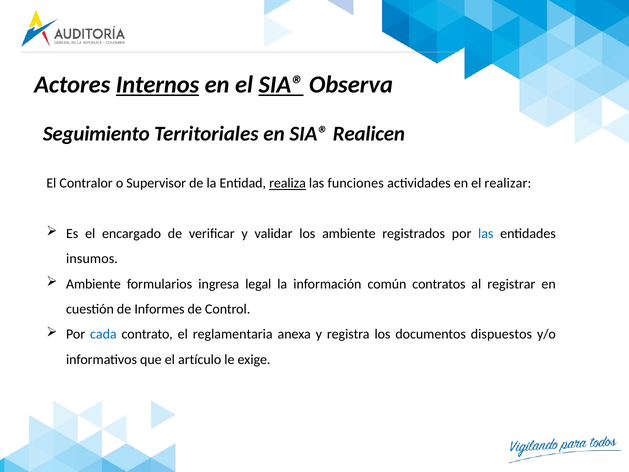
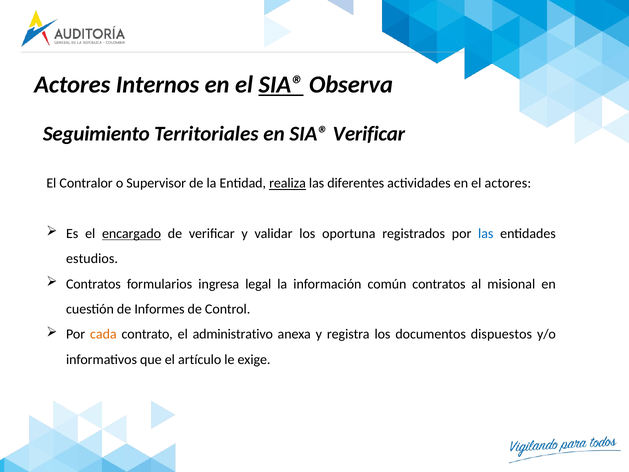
Internos underline: present -> none (158, 85)
SIA® Realicen: Realicen -> Verificar (369, 134)
funciones: funciones -> diferentes (356, 183)
el realizar: realizar -> actores (508, 183)
encargado underline: none -> present (132, 234)
los ambiente: ambiente -> oportuna (349, 234)
insumos: insumos -> estudios (92, 259)
Ambiente: Ambiente -> Contratos (93, 284)
registrar: registrar -> misional (511, 284)
cada colour: blue -> orange (103, 334)
reglamentaria: reglamentaria -> administrativo (233, 334)
